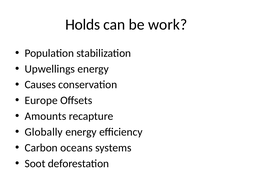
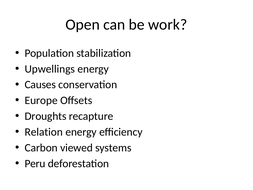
Holds: Holds -> Open (83, 24)
Amounts: Amounts -> Droughts (46, 116)
Globally: Globally -> Relation (44, 132)
oceans: oceans -> viewed (77, 148)
Soot: Soot -> Peru (35, 163)
